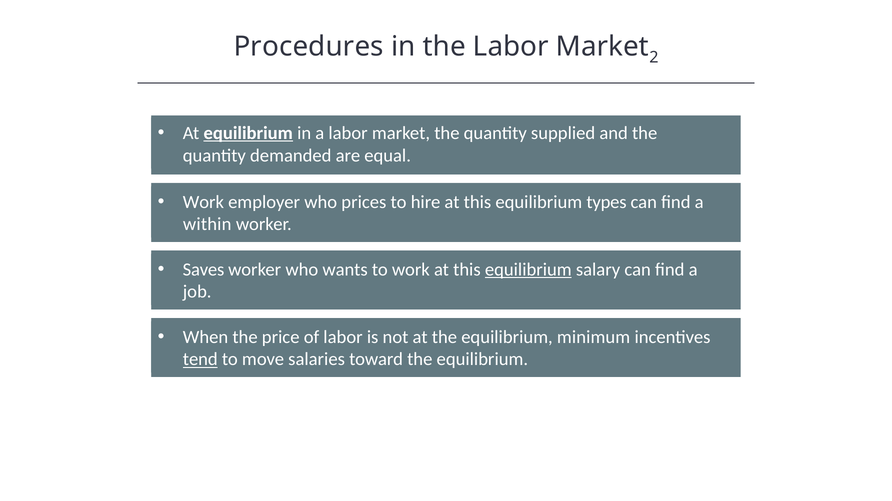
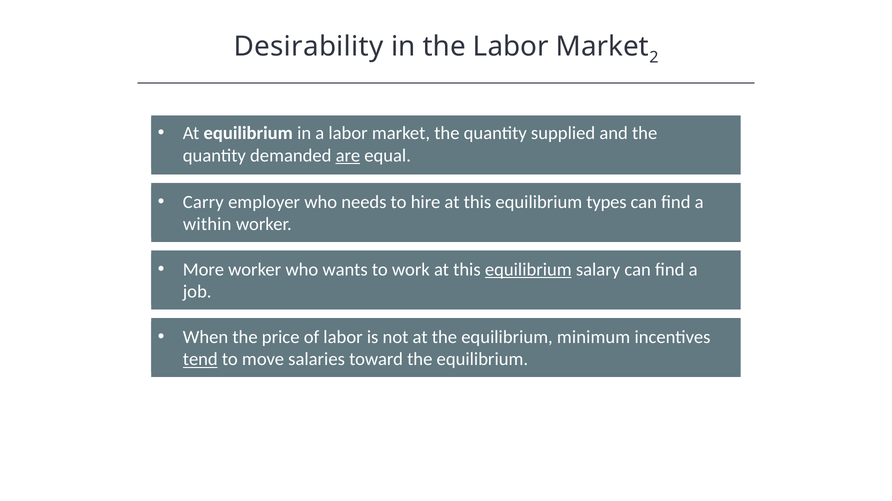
Procedures: Procedures -> Desirability (309, 47)
equilibrium underline: present -> none (248, 133)
are underline: none -> present (348, 156)
Work: Work -> Carry (203, 202)
prices: prices -> needs (364, 202)
Saves: Saves -> More (203, 270)
